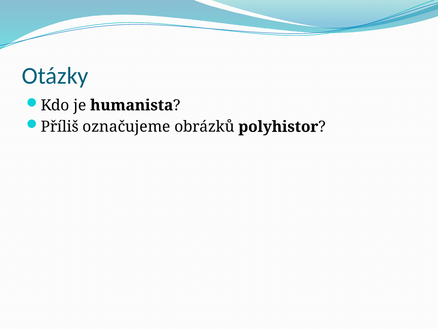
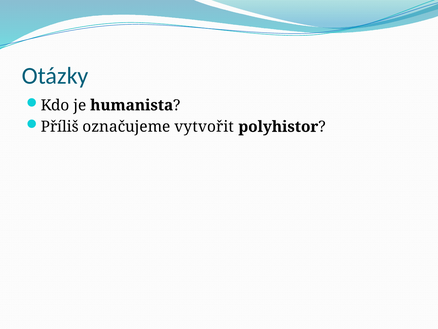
obrázků: obrázků -> vytvořit (204, 127)
